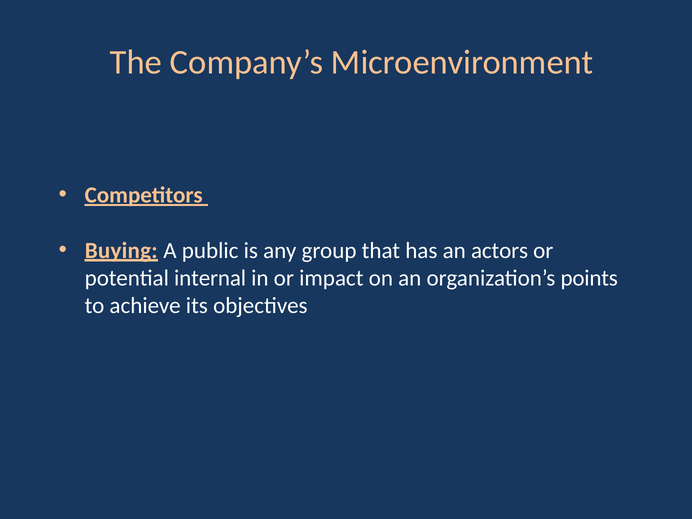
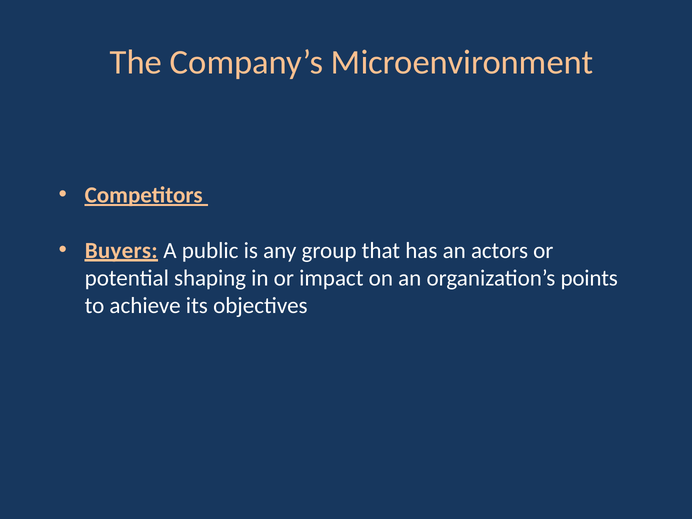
Buying: Buying -> Buyers (121, 250)
internal: internal -> shaping (210, 278)
